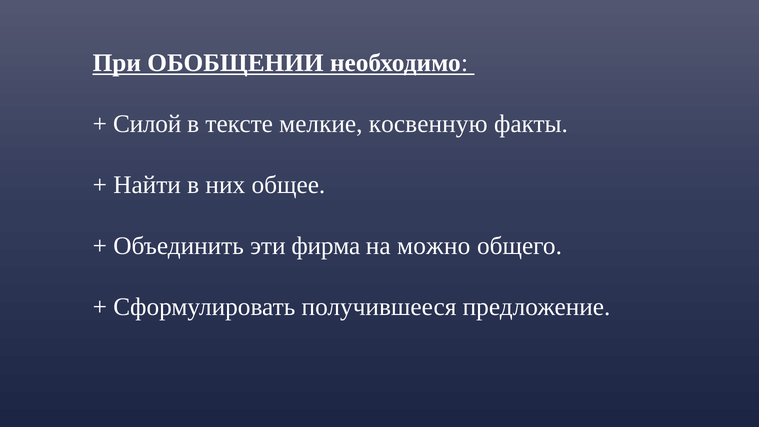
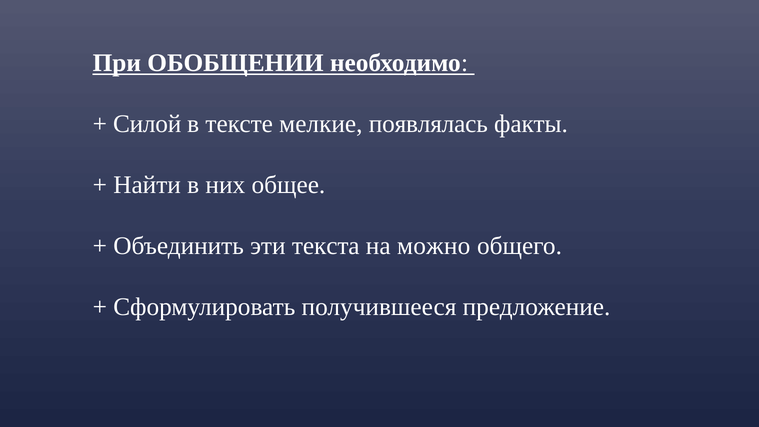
косвенную: косвенную -> появлялась (428, 124)
фирма: фирма -> текста (326, 246)
